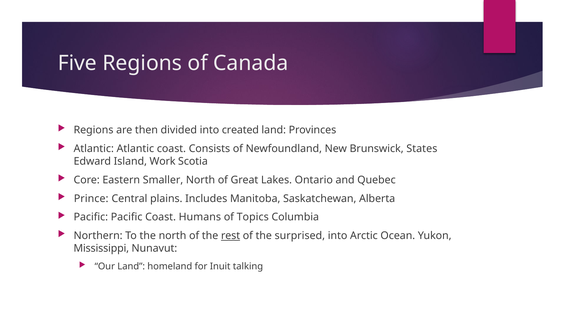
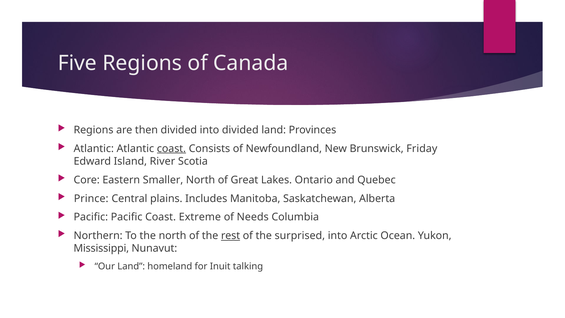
into created: created -> divided (240, 130)
coast underline: none -> present (171, 148)
States: States -> Friday (422, 148)
Work: Work -> River (162, 161)
Humans: Humans -> Extreme (200, 217)
Topics: Topics -> Needs (253, 217)
